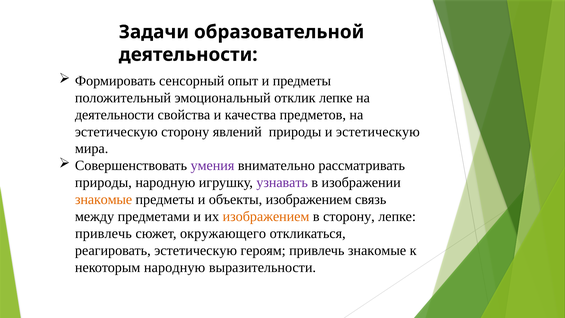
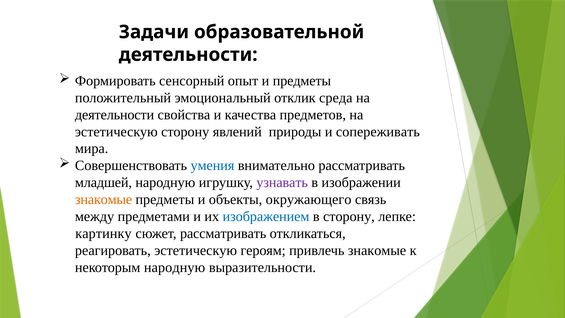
отклик лепке: лепке -> среда (336, 98)
и эстетическую: эстетическую -> сопереживать (378, 132)
умения colour: purple -> blue (212, 166)
природы: природы -> младшей (103, 182)
объекты изображением: изображением -> окружающего (309, 199)
изображением colour: orange -> blue (266, 216)
привлечь: привлечь -> картинку (103, 233)
сюжет окружающего: окружающего -> рассматривать (223, 233)
